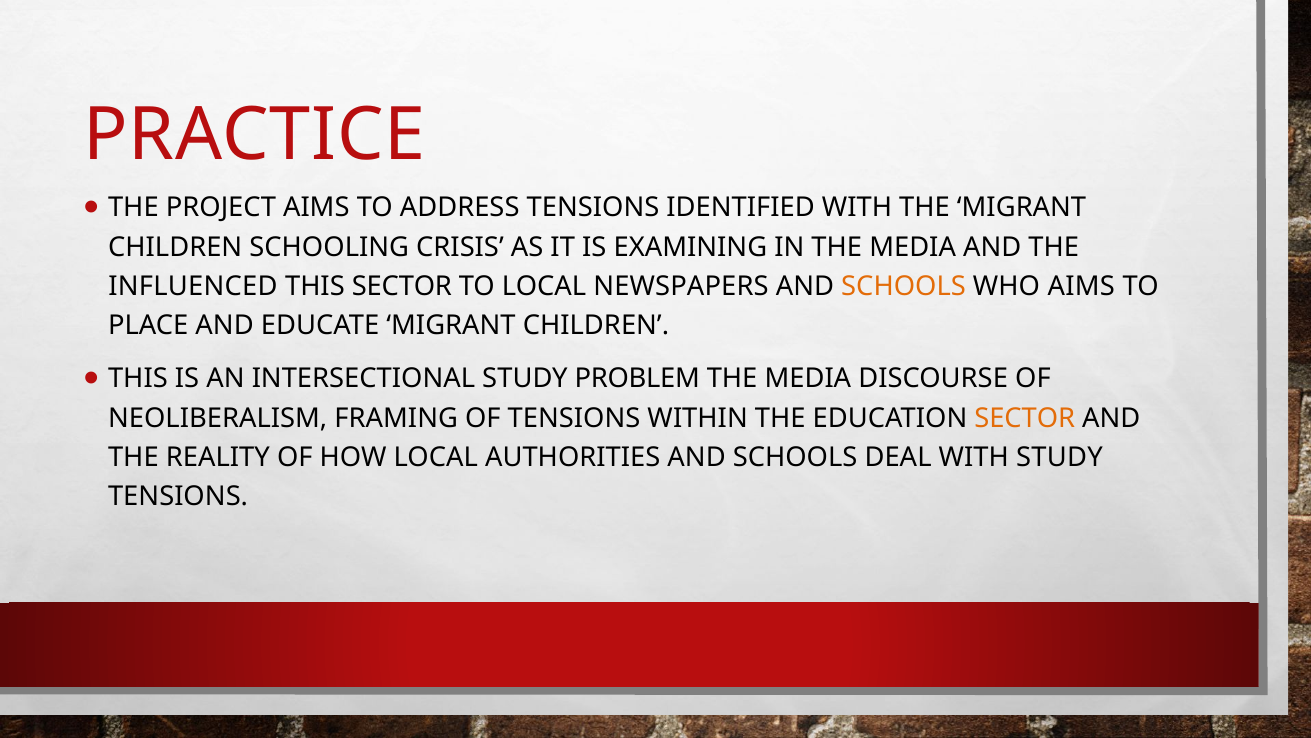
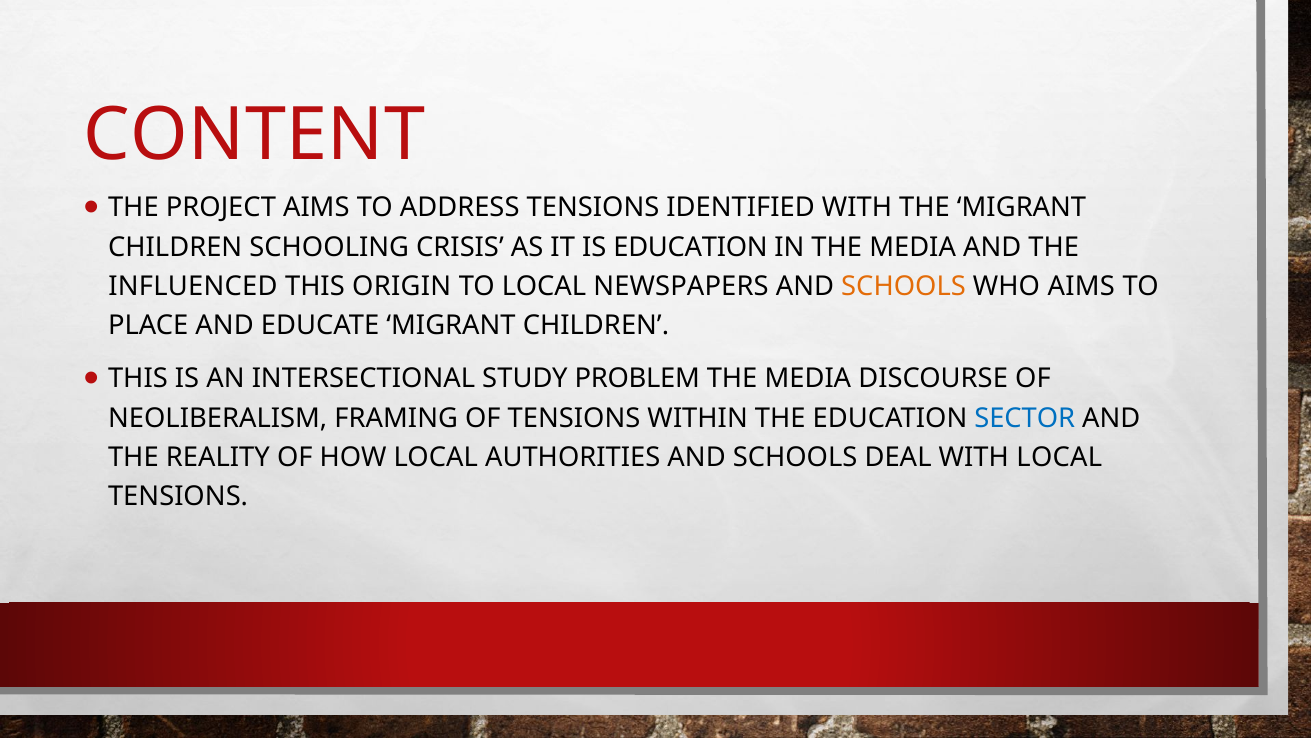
PRACTICE: PRACTICE -> CONTENT (254, 135)
IS EXAMINING: EXAMINING -> EDUCATION (691, 247)
THIS SECTOR: SECTOR -> ORIGIN (402, 286)
SECTOR colour: orange -> blue (1025, 418)
WITH STUDY: STUDY -> LOCAL (1059, 457)
